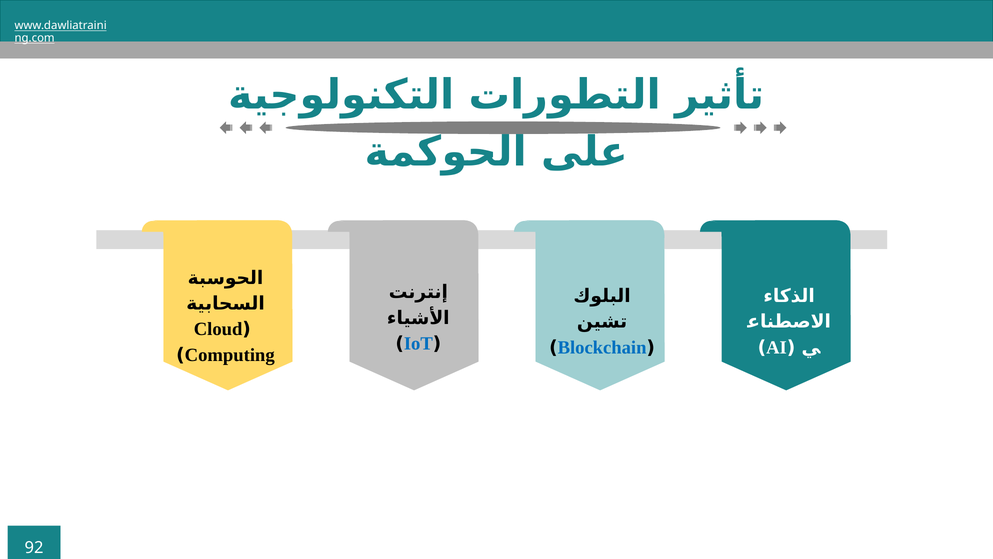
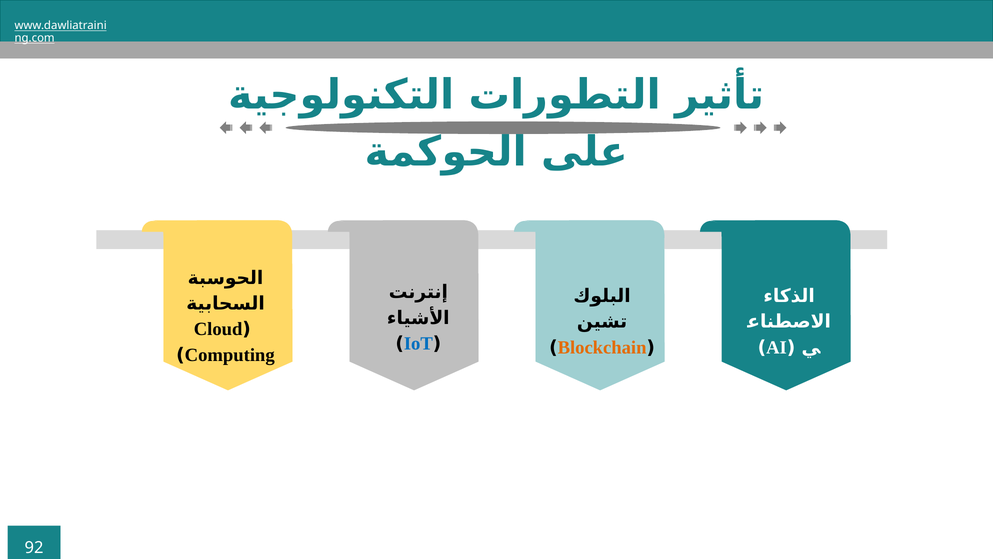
Blockchain colour: blue -> orange (602, 347)
